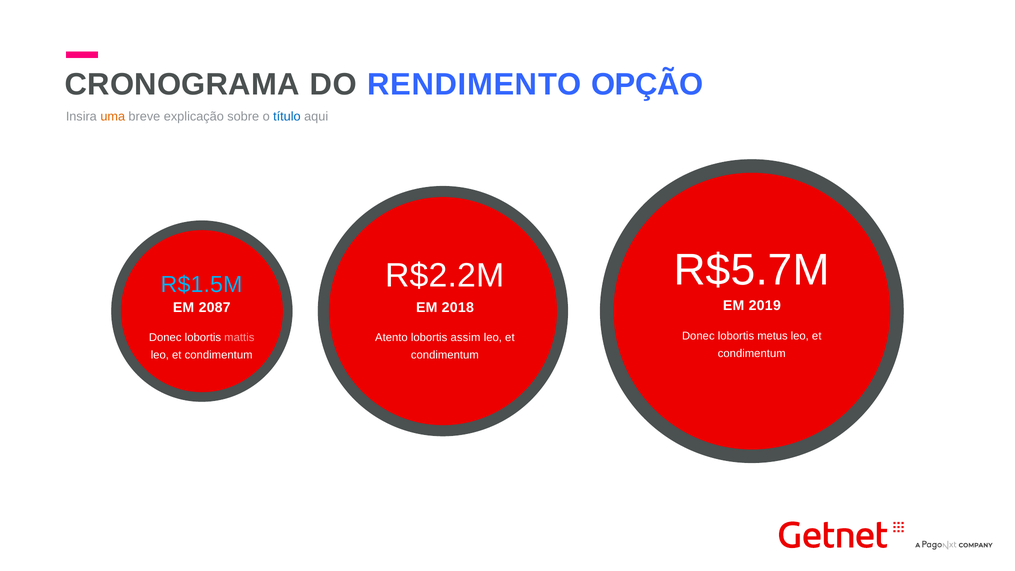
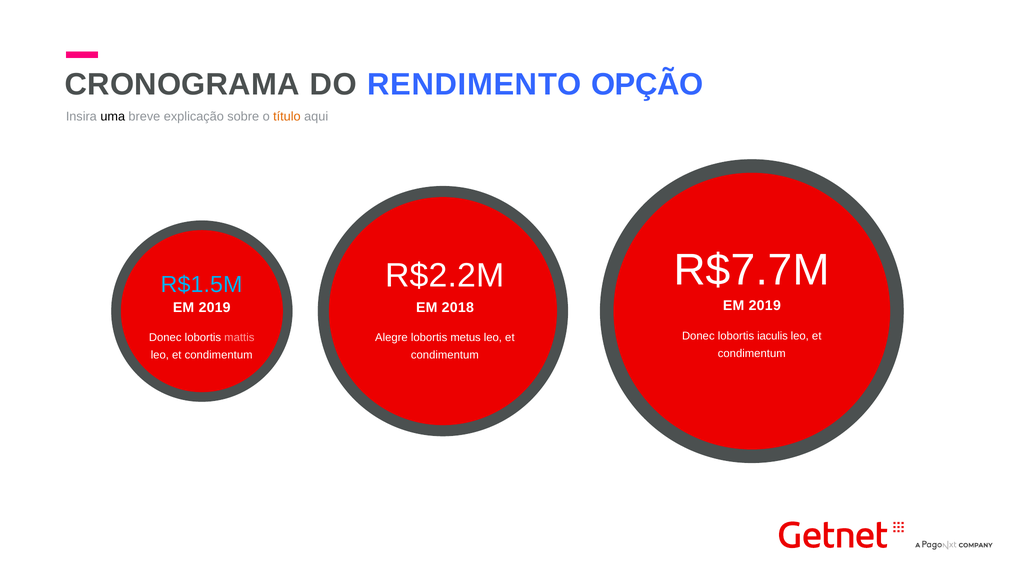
uma colour: orange -> black (113, 117)
título colour: blue -> orange (287, 117)
R$5.7M: R$5.7M -> R$7.7M (752, 270)
2087: 2087 -> 2019 (215, 307)
metus: metus -> iaculis (772, 336)
Atento: Atento -> Alegre (391, 338)
assim: assim -> metus (466, 338)
